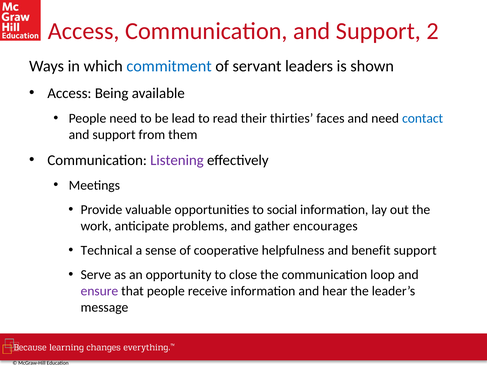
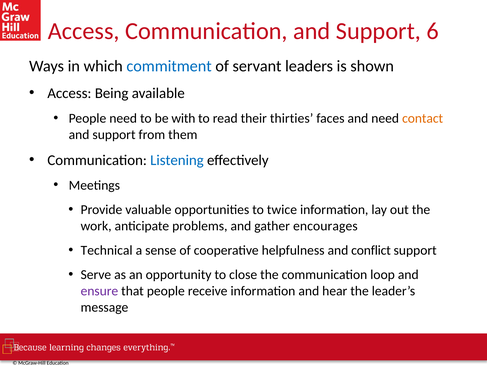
2: 2 -> 6 (433, 31)
lead: lead -> with (183, 118)
contact colour: blue -> orange (423, 118)
Listening colour: purple -> blue (177, 160)
social: social -> twice (282, 209)
benefit: benefit -> conflict (371, 250)
